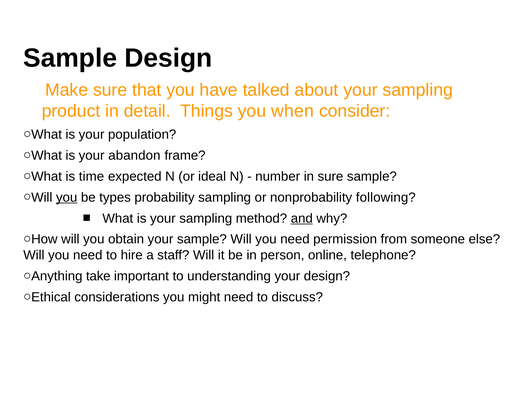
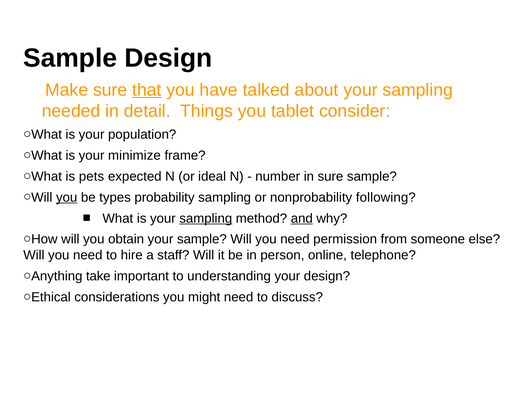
that underline: none -> present (147, 90)
product: product -> needed (71, 111)
when: when -> tablet (293, 111)
abandon: abandon -> minimize (134, 155)
time: time -> pets (91, 176)
sampling underline: none -> present (206, 218)
